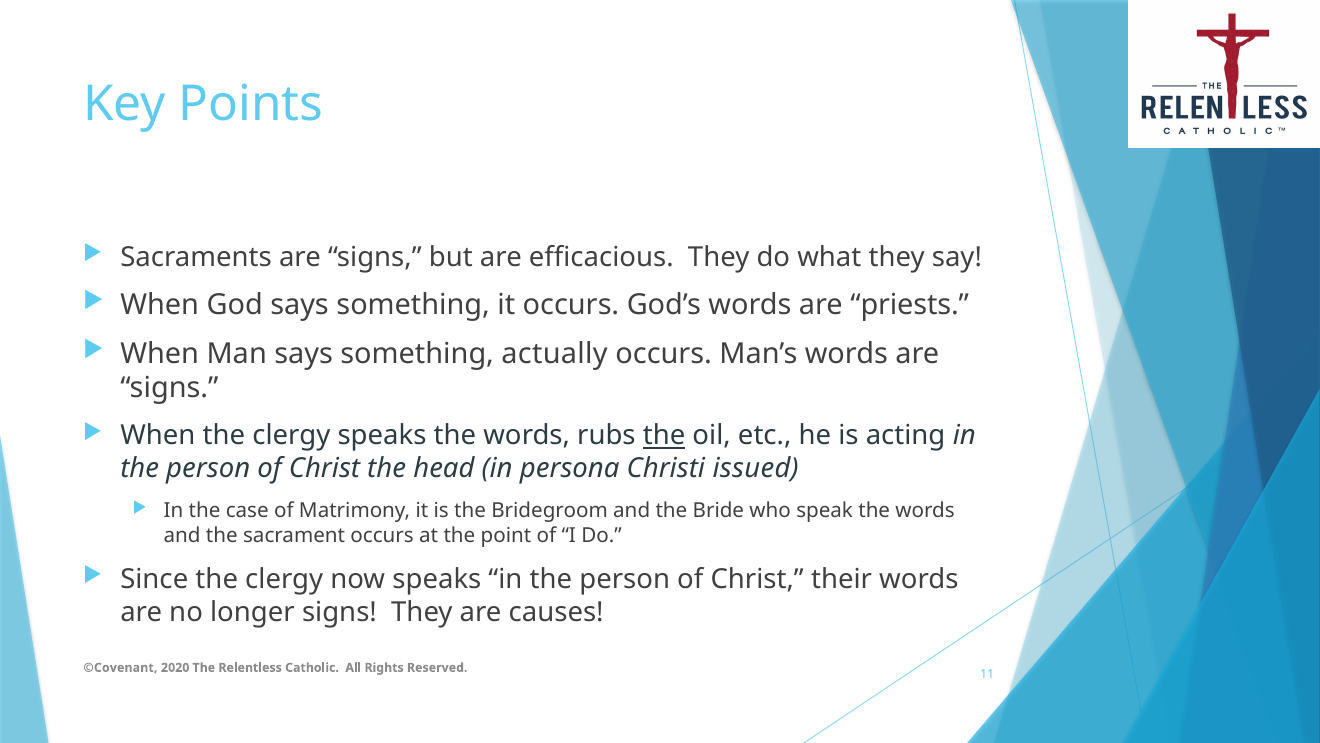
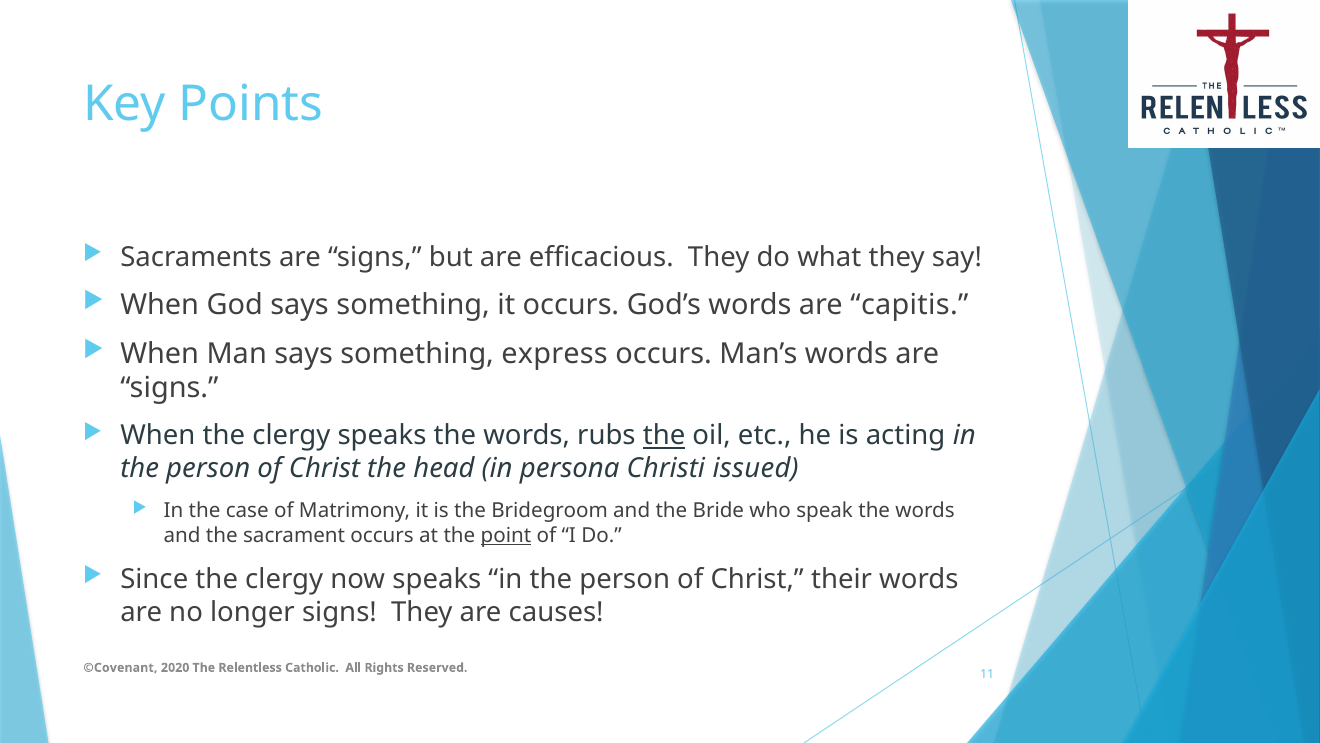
priests: priests -> capitis (909, 305)
actually: actually -> express (555, 353)
point underline: none -> present (506, 535)
